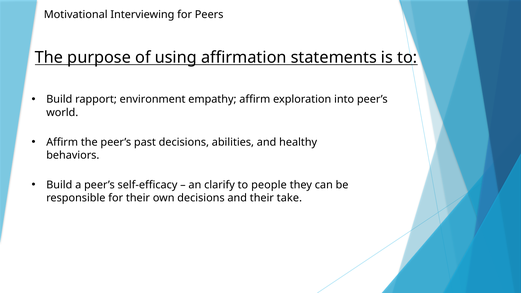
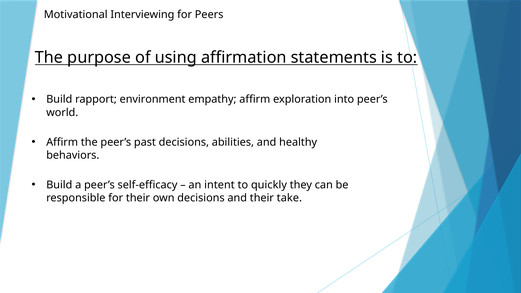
clarify: clarify -> intent (219, 185)
people: people -> quickly (269, 185)
